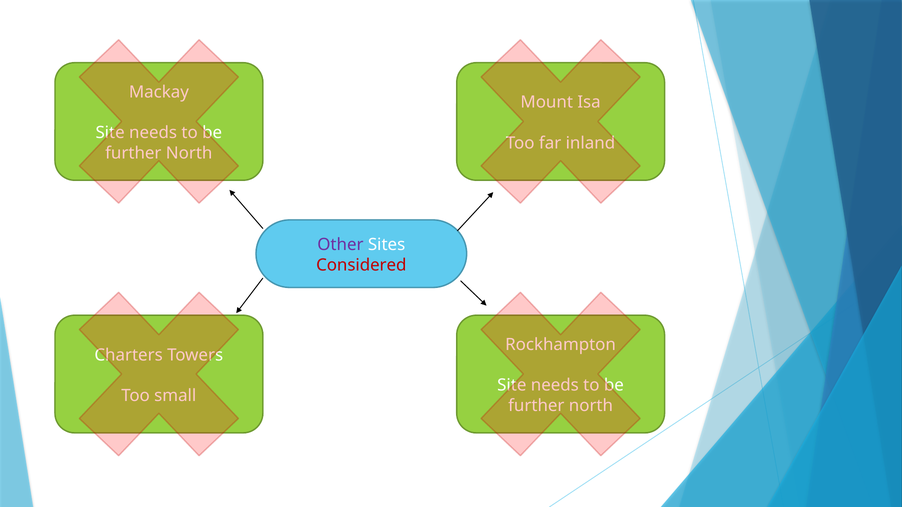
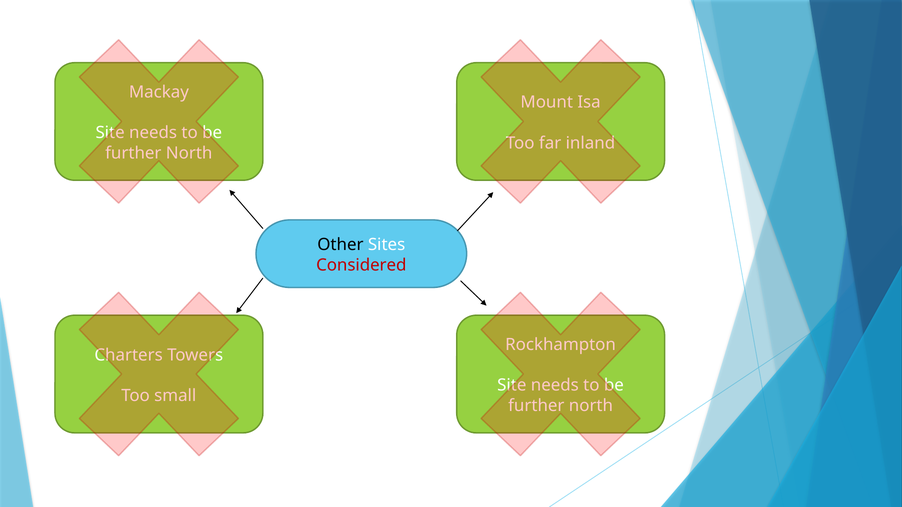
Other colour: purple -> black (340, 245)
